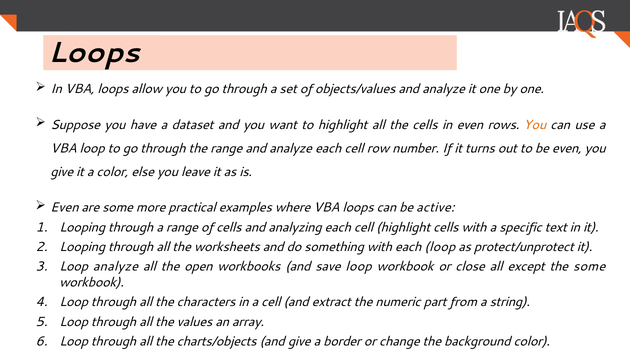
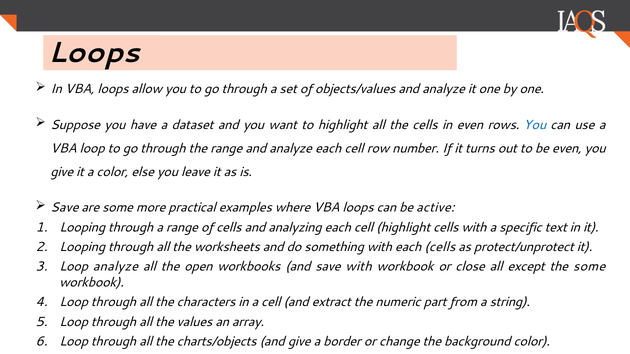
You colour: orange -> blue (535, 125)
Even: Even -> Save (64, 208)
each loop: loop -> cells (440, 247)
save loop: loop -> with (359, 267)
